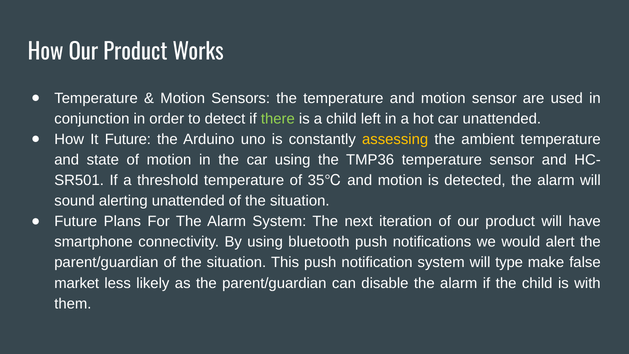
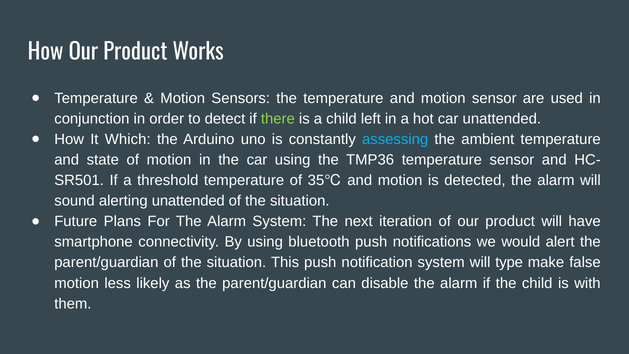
It Future: Future -> Which (128, 139)
assessing colour: yellow -> light blue (395, 139)
market: market -> motion (77, 283)
